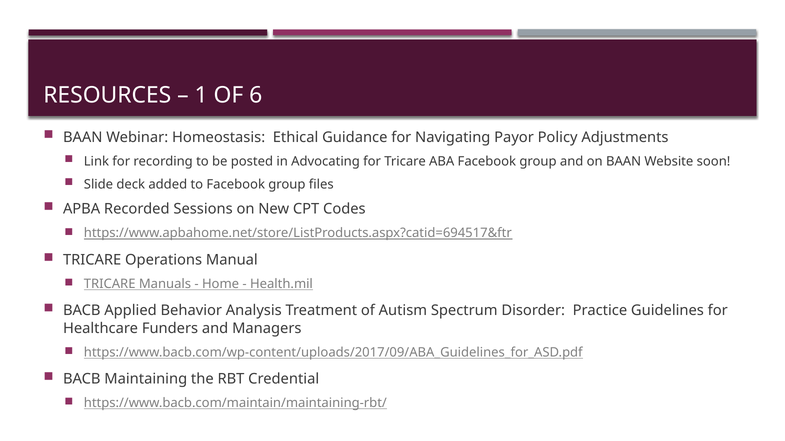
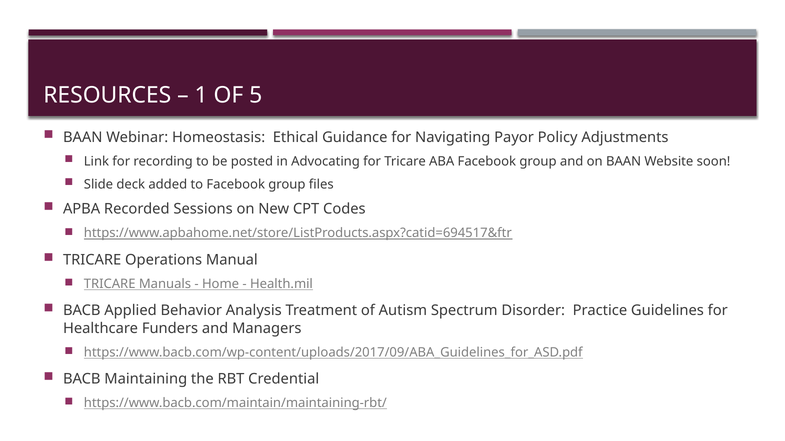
6: 6 -> 5 (256, 95)
